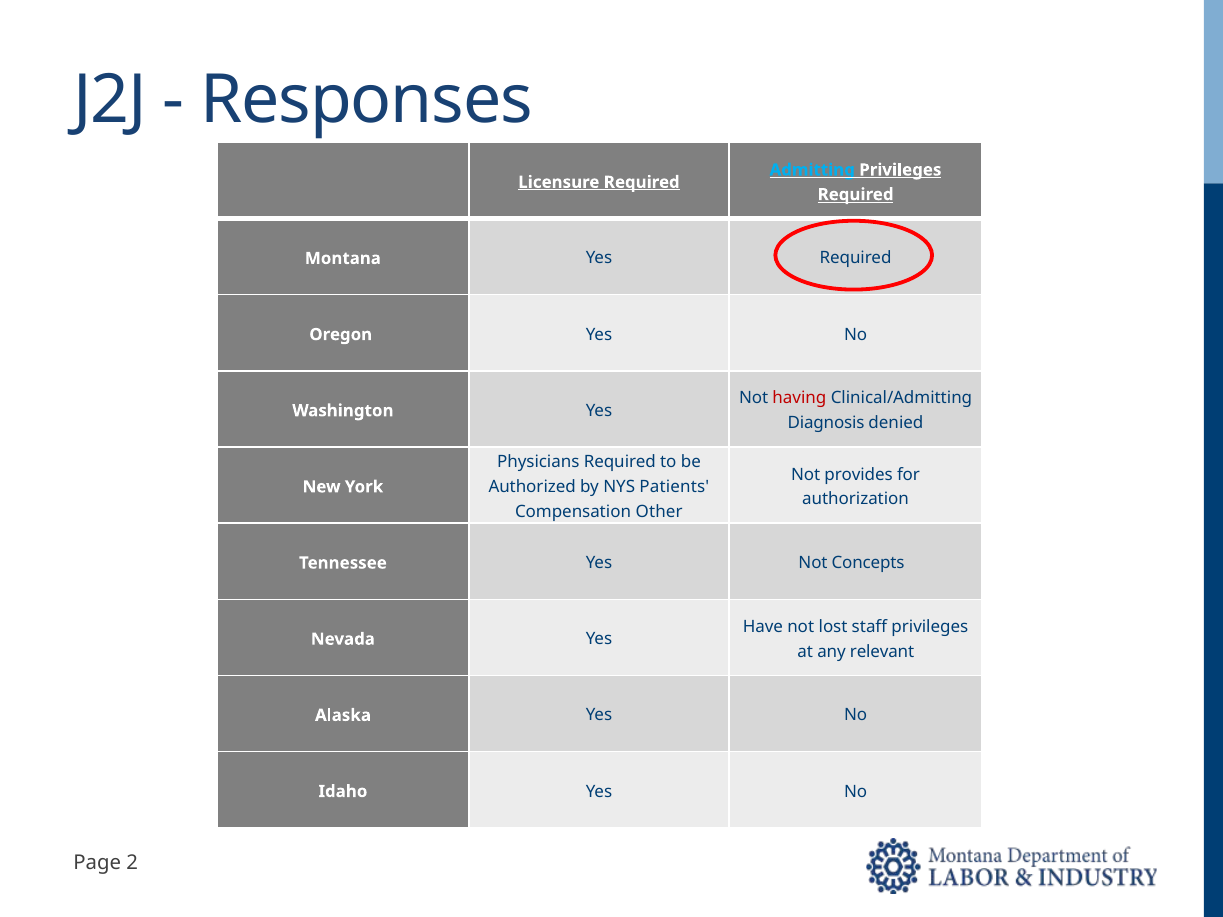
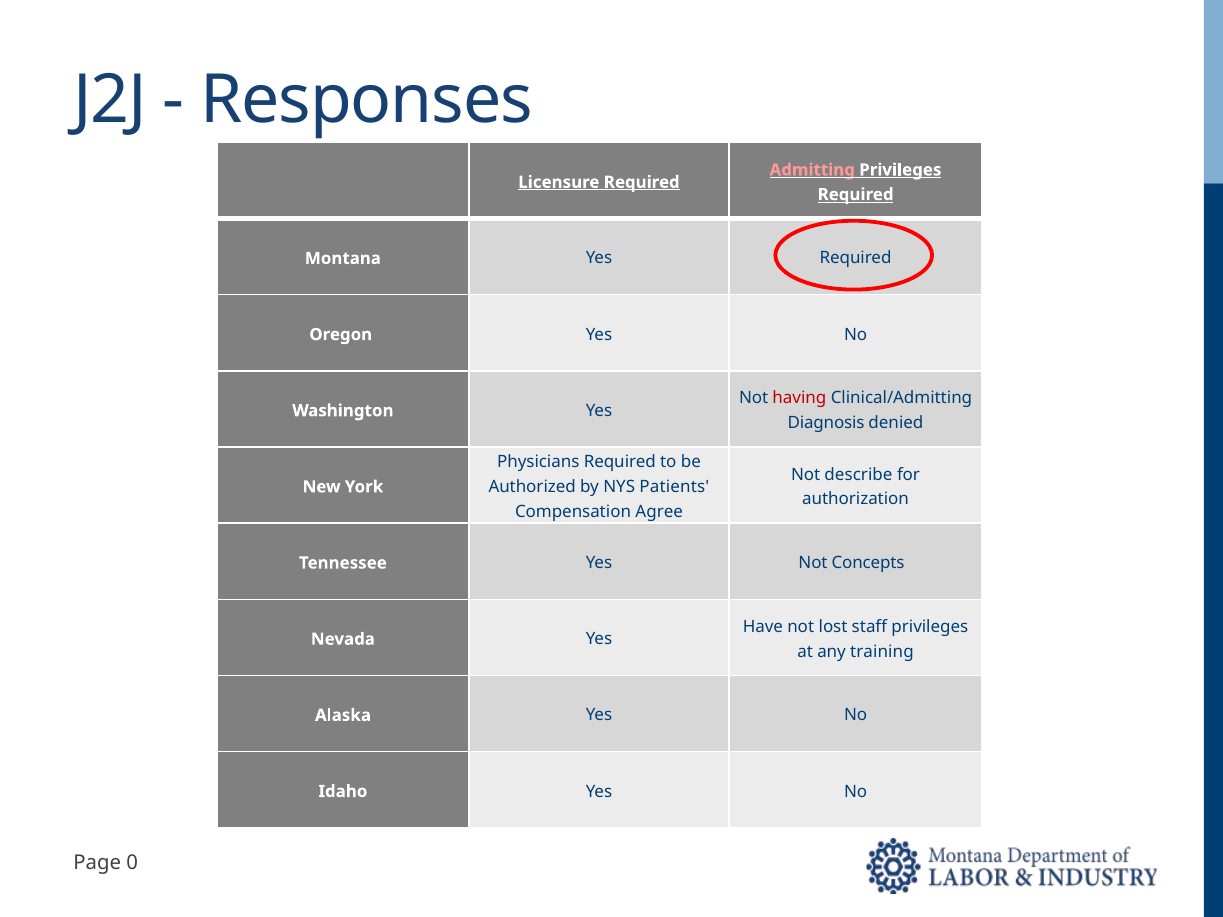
Admitting colour: light blue -> pink (812, 170)
provides: provides -> describe (858, 475)
Other: Other -> Agree (659, 512)
relevant: relevant -> training (882, 652)
2: 2 -> 0 (132, 863)
